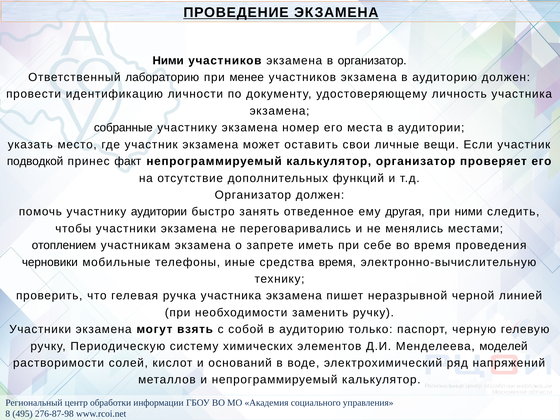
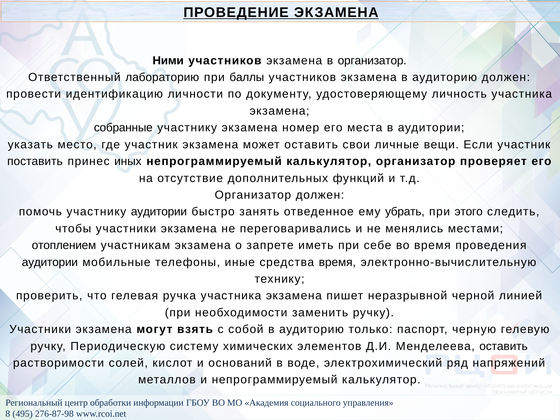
менее: менее -> баллы (247, 77)
подводкой: подводкой -> поставить (35, 161)
факт: факт -> иных (128, 161)
другая: другая -> убрать (405, 212)
при ними: ними -> этого (469, 212)
черновики: черновики -> аудитории (50, 262)
Менделеева моделей: моделей -> оставить (504, 346)
